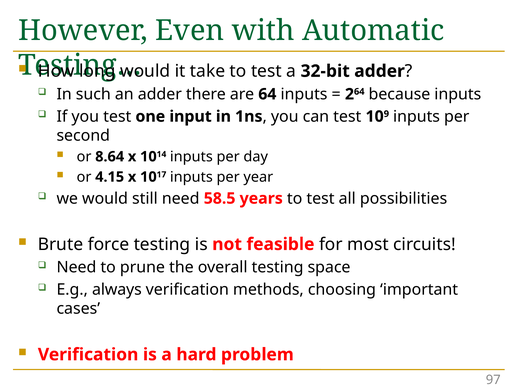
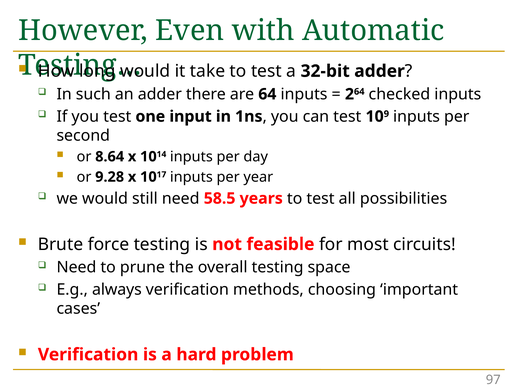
because: because -> checked (399, 94)
4.15: 4.15 -> 9.28 (110, 177)
